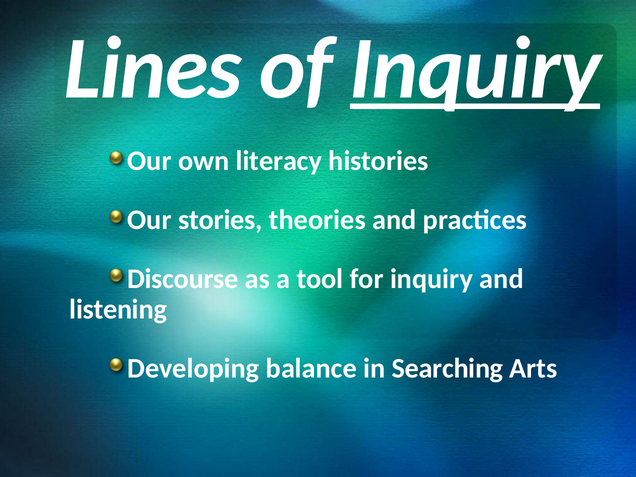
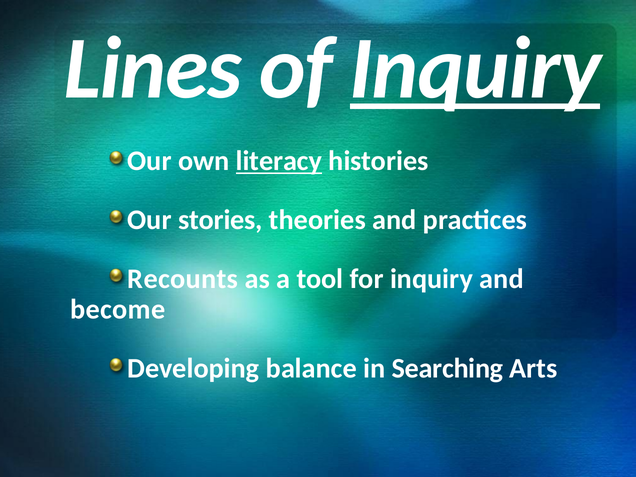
literacy underline: none -> present (279, 161)
Discourse: Discourse -> Recounts (183, 279)
listening: listening -> become (118, 309)
